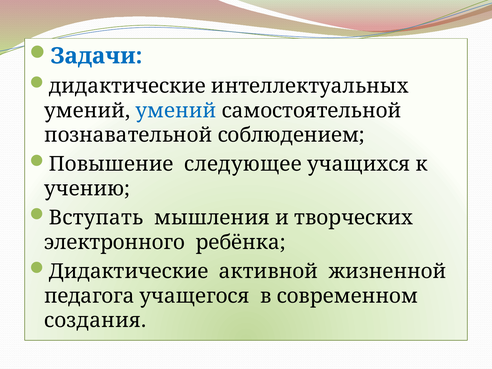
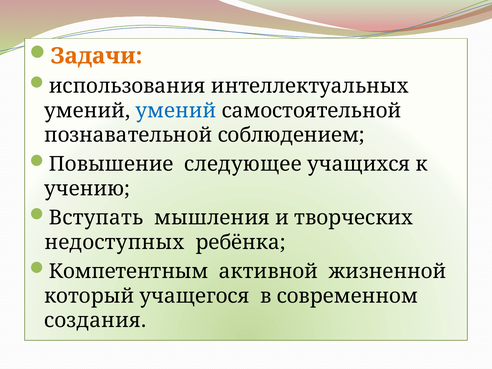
Задачи colour: blue -> orange (96, 56)
дидактические: дидактические -> использования (127, 86)
электронного: электронного -> недоступных (114, 242)
Дидактические: Дидактические -> Компетентным (129, 271)
педагога: педагога -> который (89, 296)
